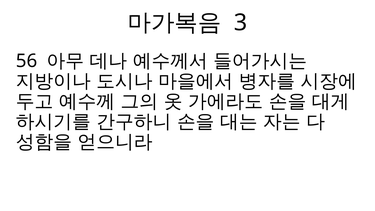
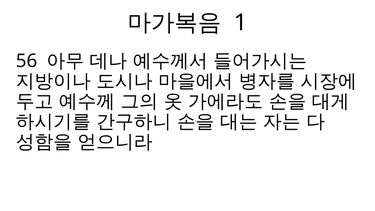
3: 3 -> 1 (241, 23)
